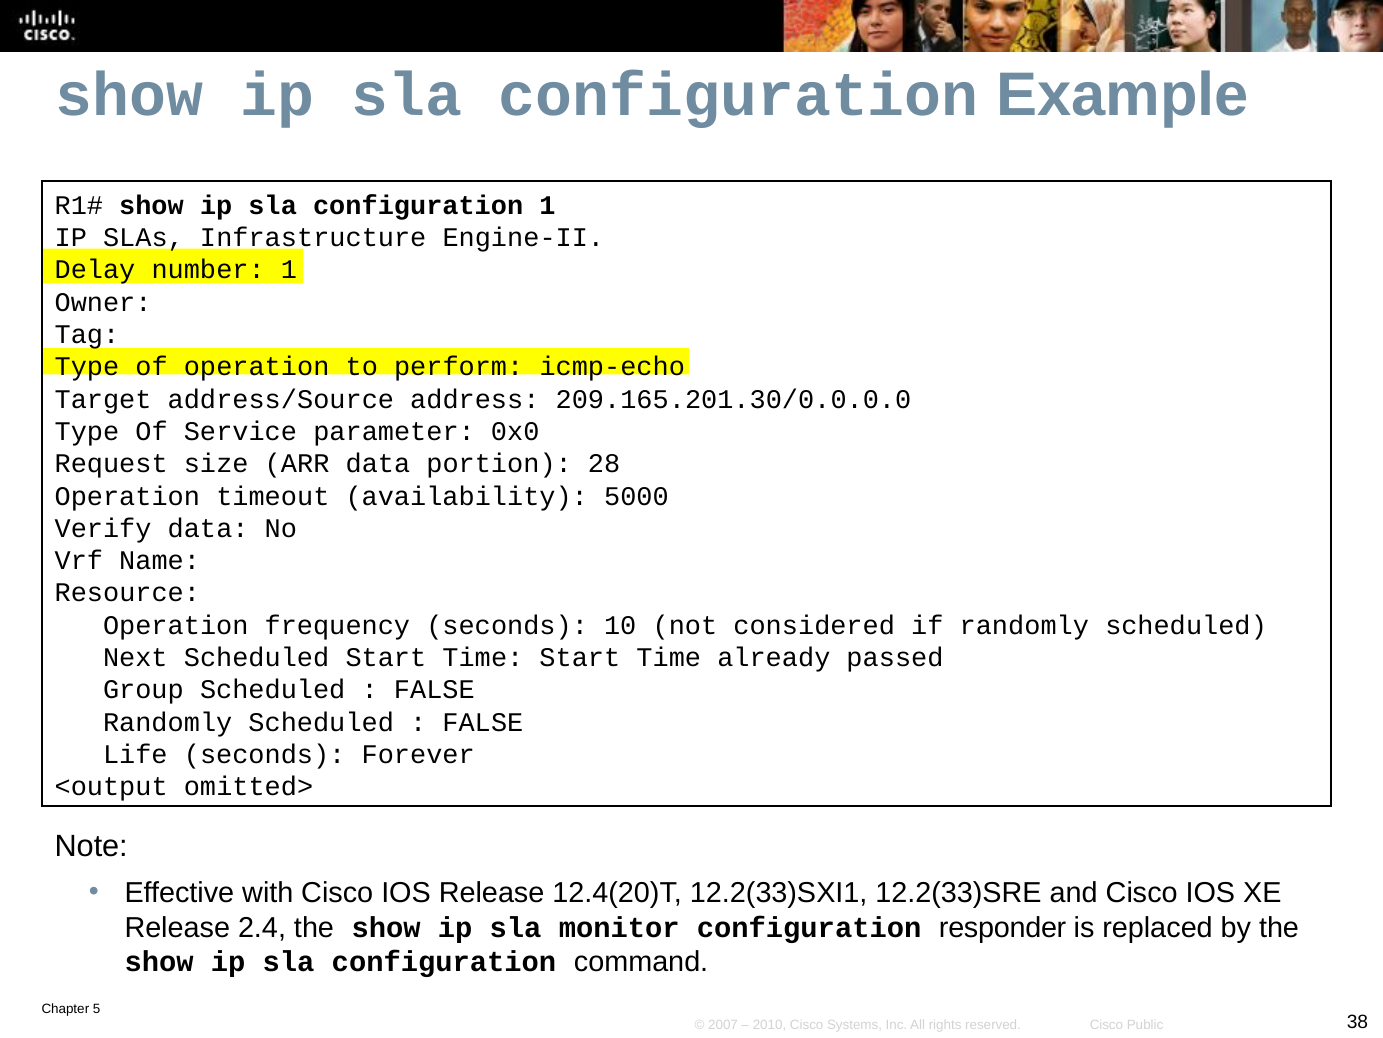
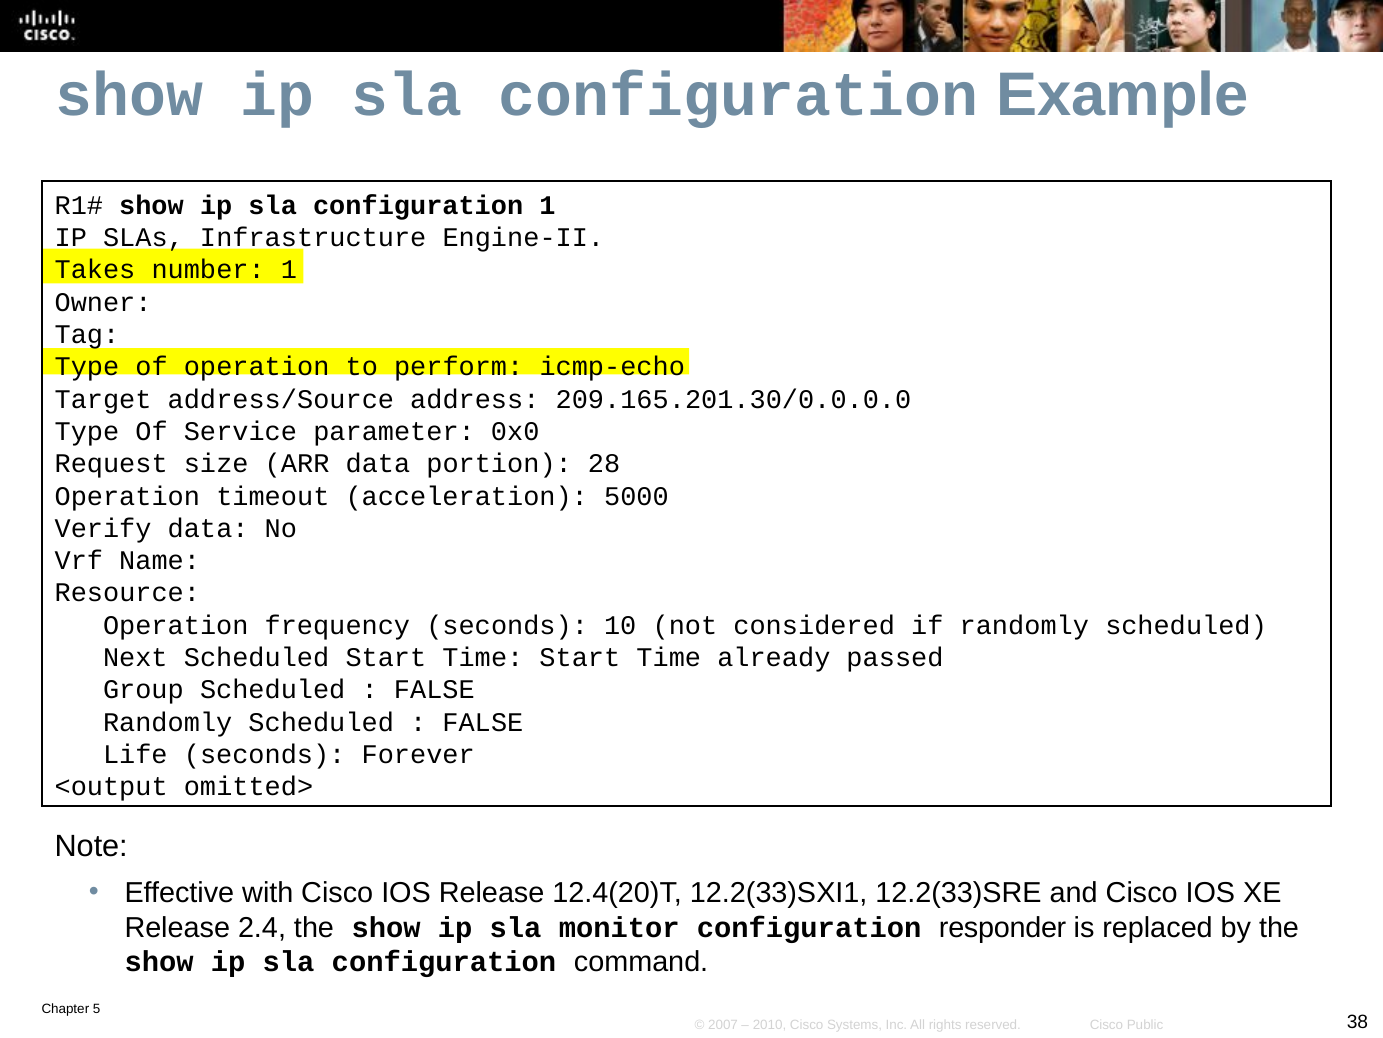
Delay: Delay -> Takes (95, 270)
availability: availability -> acceleration (467, 496)
